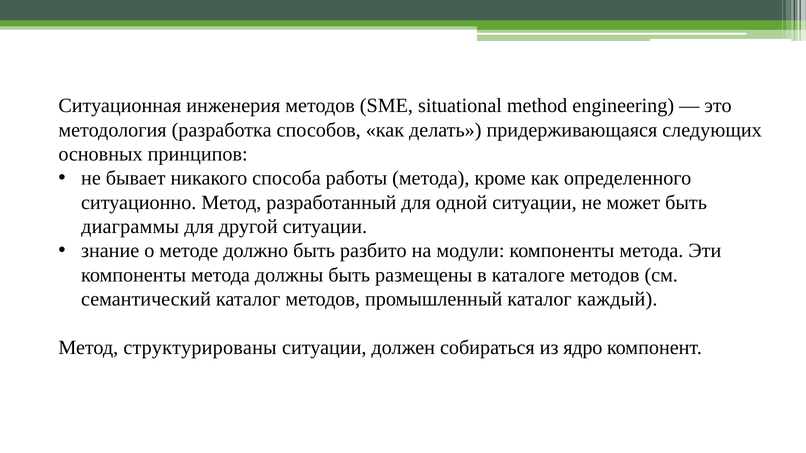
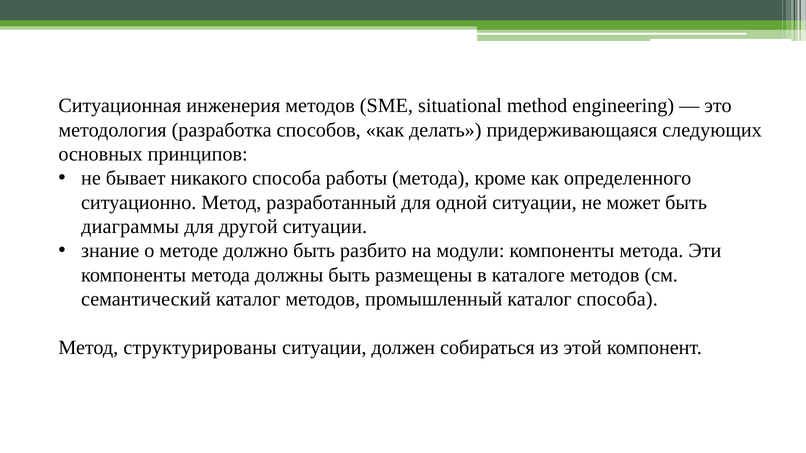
каталог каждый: каждый -> способа (617, 299)
ядро: ядро -> этой (583, 348)
